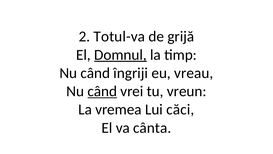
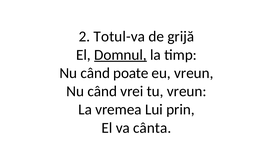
îngriji: îngriji -> poate (131, 73)
eu vreau: vreau -> vreun (194, 73)
când underline: present -> none (102, 91)
căci: căci -> prin (180, 109)
